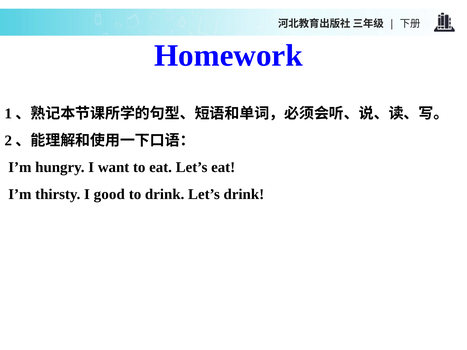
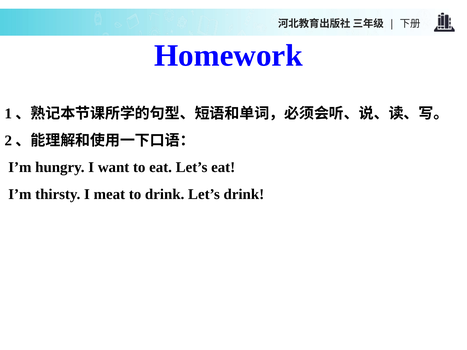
good: good -> meat (109, 194)
